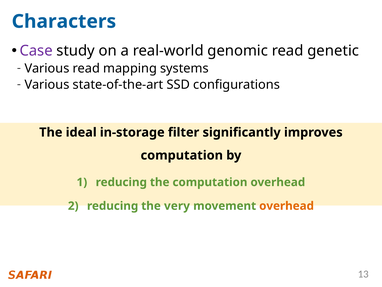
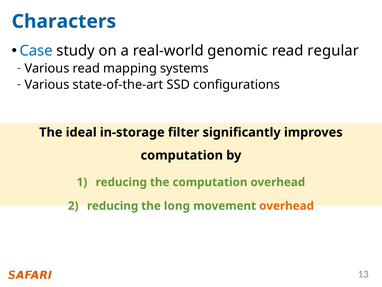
Case colour: purple -> blue (36, 51)
genetic: genetic -> regular (333, 51)
very: very -> long (177, 206)
